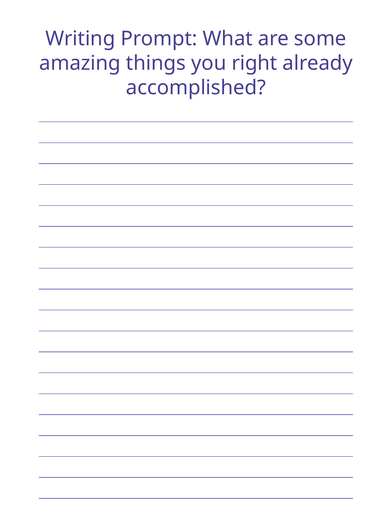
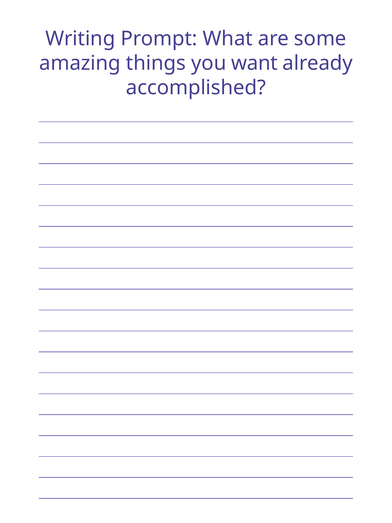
right: right -> want (254, 63)
